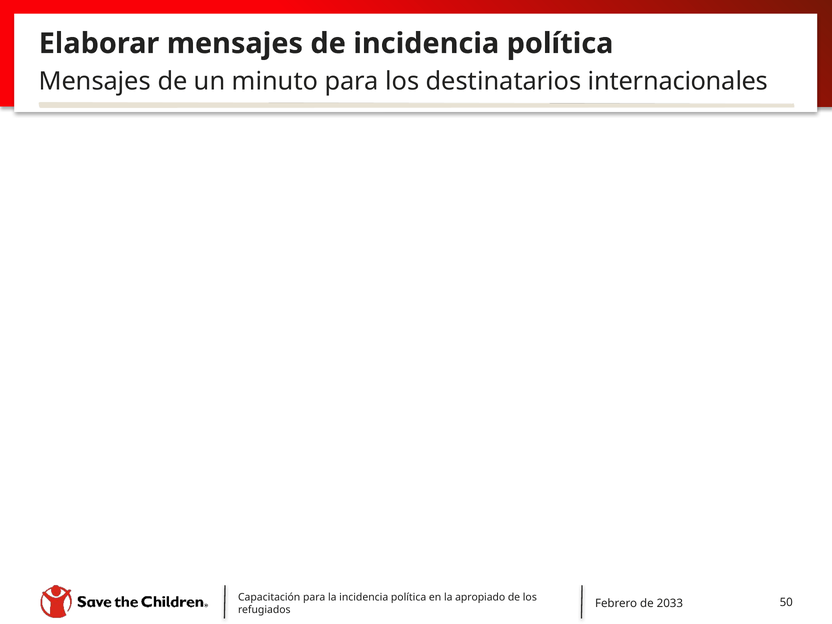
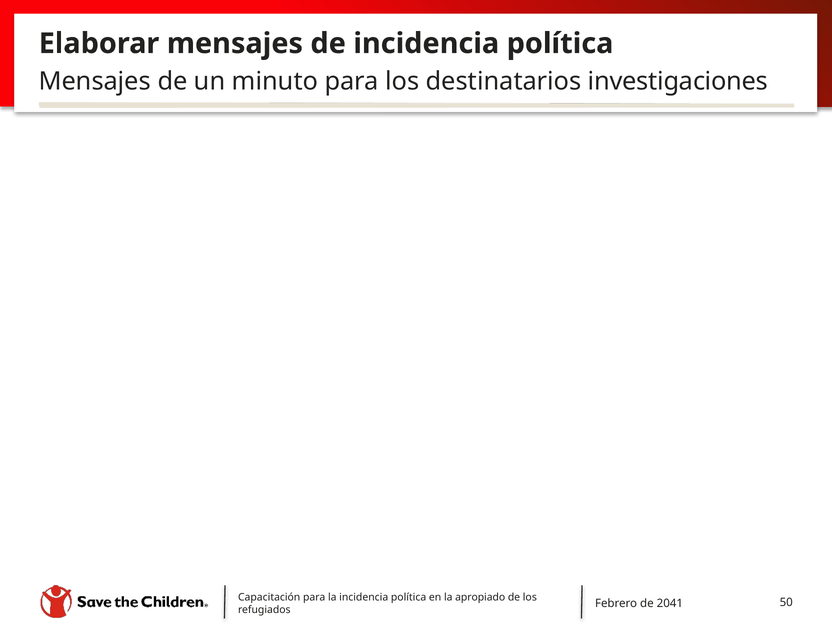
internacionales: internacionales -> investigaciones (678, 81)
2033: 2033 -> 2041 (670, 603)
